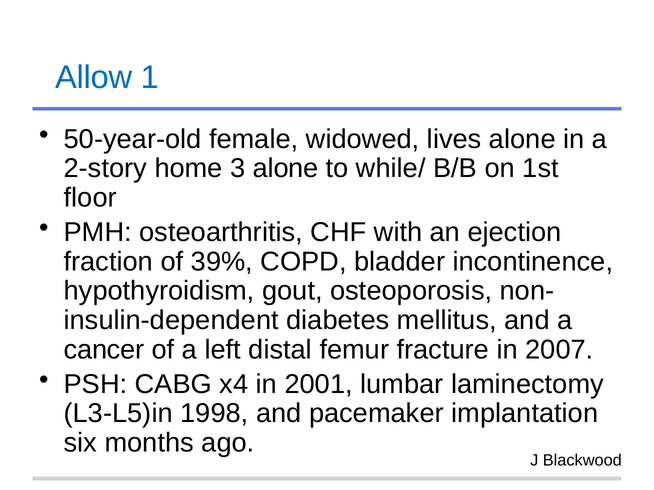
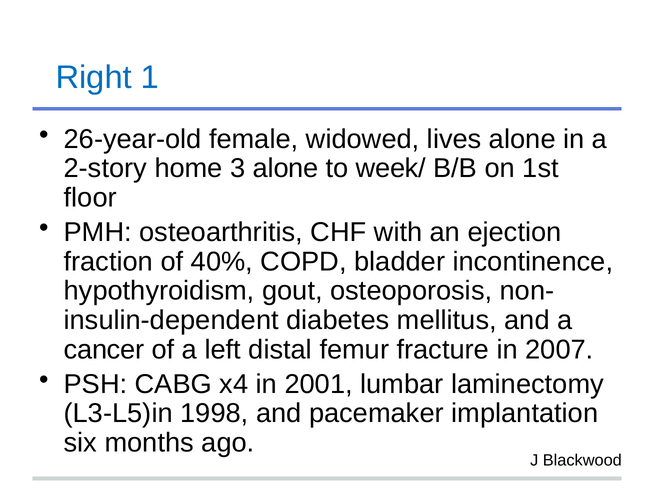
Allow: Allow -> Right (94, 77)
50-year-old: 50-year-old -> 26-year-old (133, 139)
while/: while/ -> week/ (391, 169)
39%: 39% -> 40% (222, 262)
